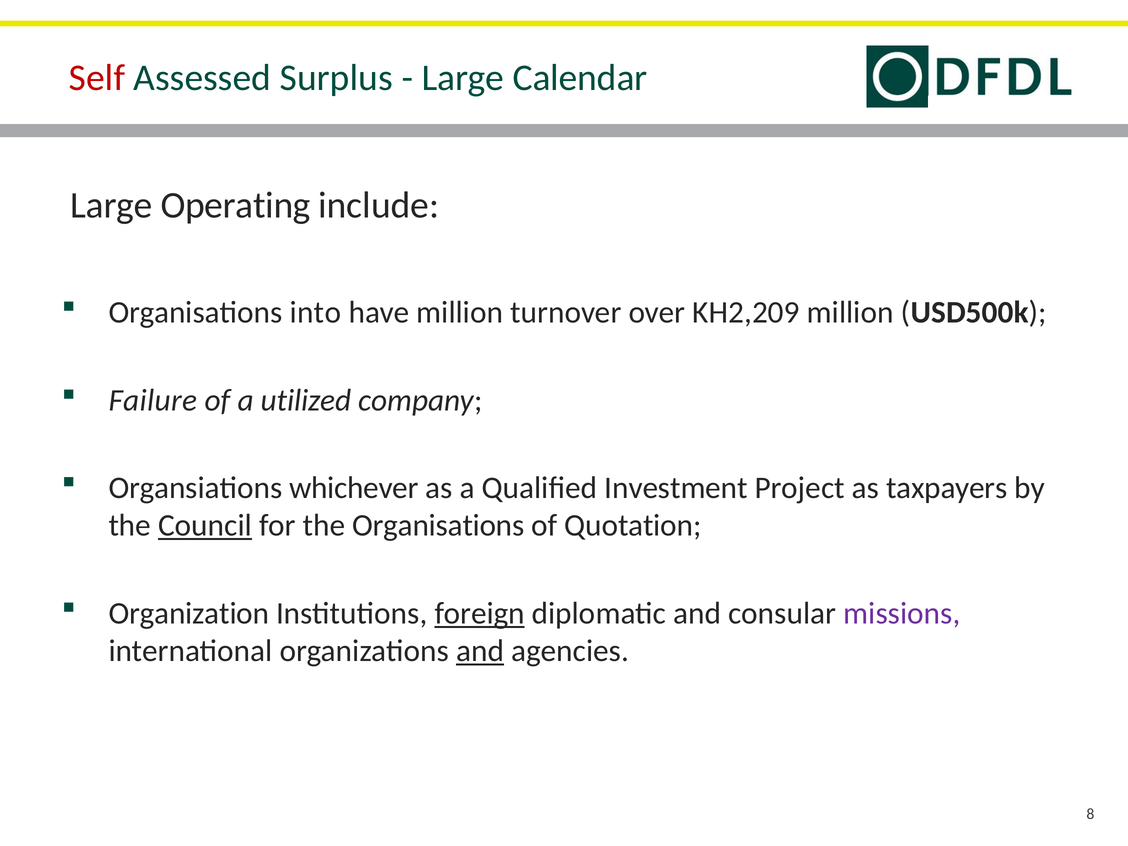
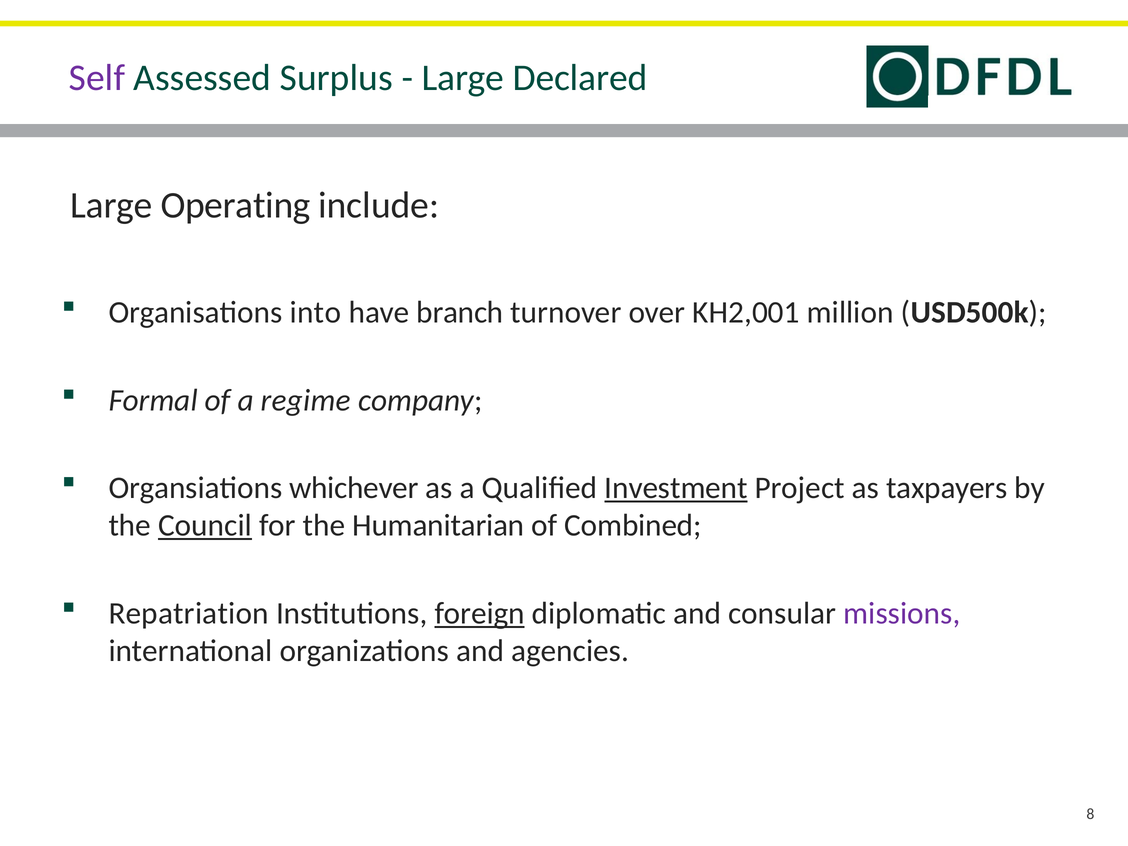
Self colour: red -> purple (97, 78)
Calendar: Calendar -> Declared (580, 78)
have million: million -> branch (460, 312)
KH2,209: KH2,209 -> KH2,001 (746, 312)
Failure: Failure -> Formal (153, 400)
utilized: utilized -> regime (306, 400)
Investment underline: none -> present (676, 488)
the Organisations: Organisations -> Humanitarian (438, 526)
Quotation: Quotation -> Combined (633, 526)
Organization: Organization -> Repatriation (189, 613)
and underline: present -> none (480, 651)
